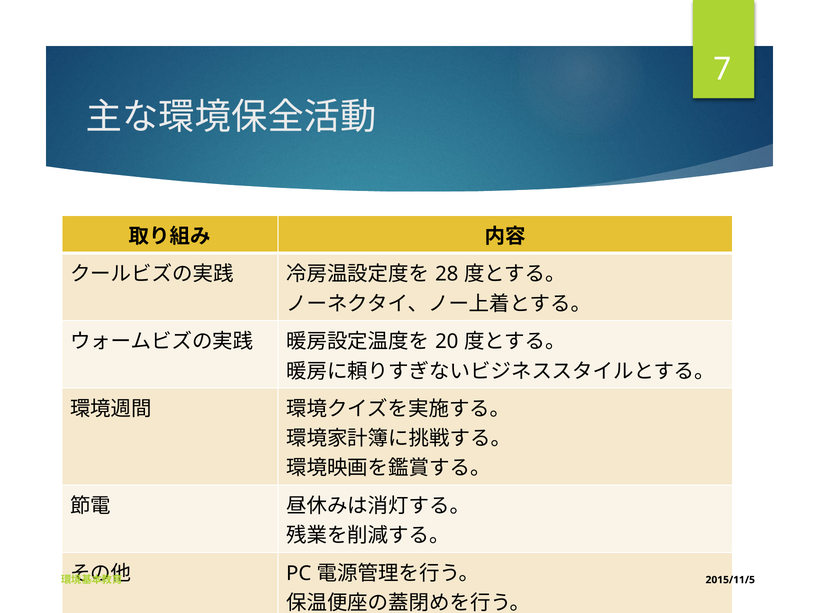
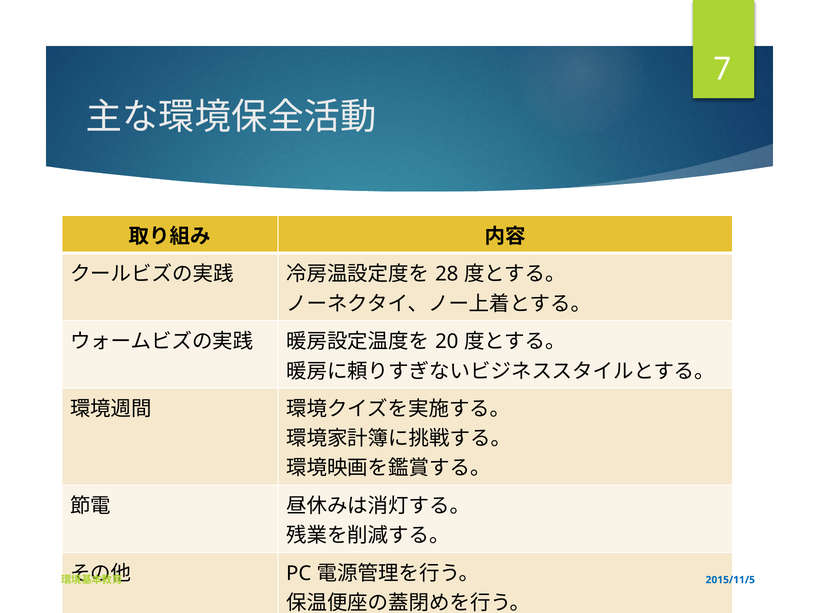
2015/11/5 colour: black -> blue (730, 580)
